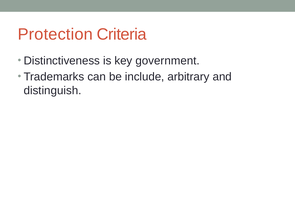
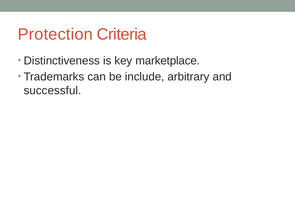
government: government -> marketplace (168, 61)
distinguish: distinguish -> successful (52, 91)
